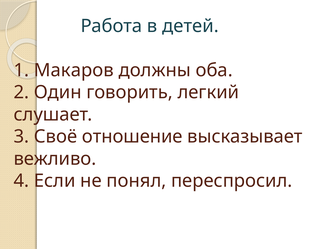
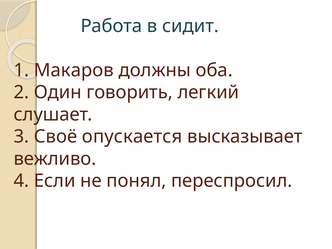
детей: детей -> сидит (191, 26)
отношение: отношение -> опускается (132, 137)
